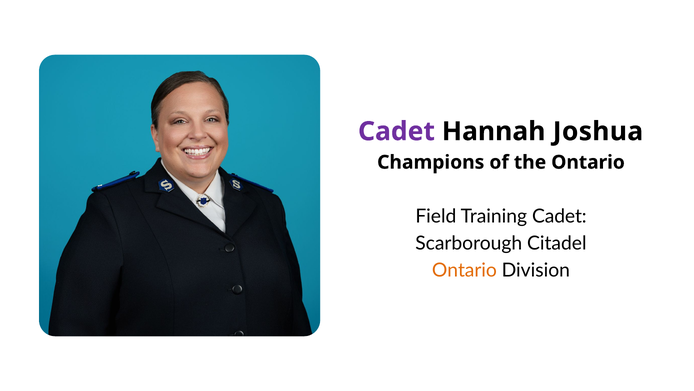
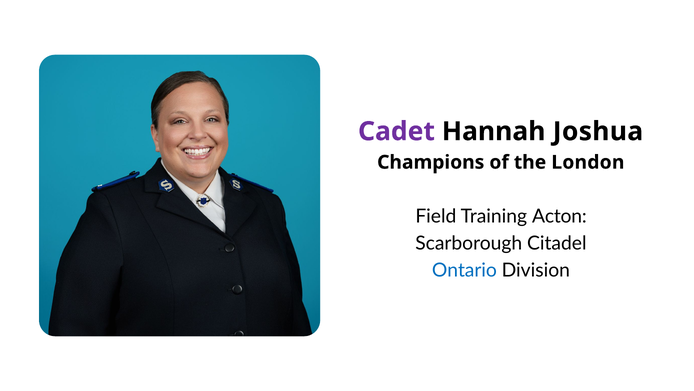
the Ontario: Ontario -> London (588, 162)
Training Cadet: Cadet -> Acton (559, 216)
Ontario colour: orange -> blue (464, 270)
